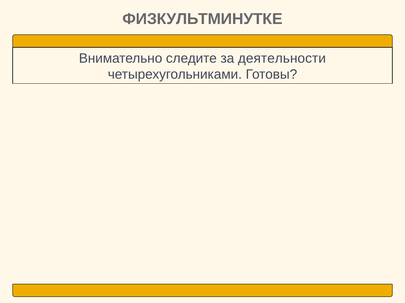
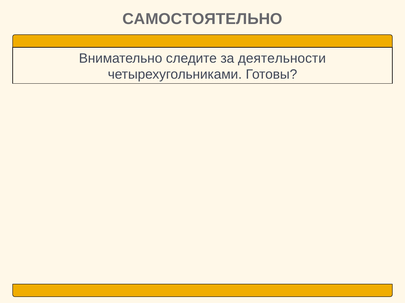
ФИЗКУЛЬТМИНУТКЕ: ФИЗКУЛЬТМИНУТКЕ -> САМОСТОЯТЕЛЬНО (202, 19)
